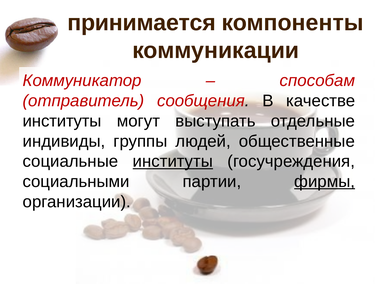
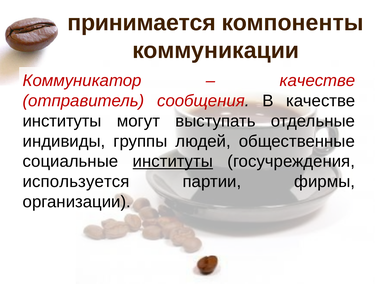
способам: способам -> качестве (317, 80)
социальными: социальными -> используется (76, 181)
фирмы underline: present -> none (325, 181)
